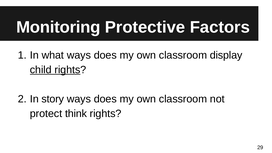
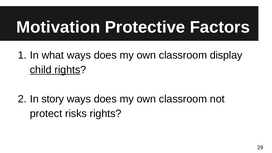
Monitoring: Monitoring -> Motivation (58, 27)
think: think -> risks (76, 114)
